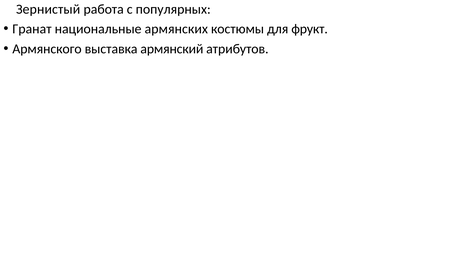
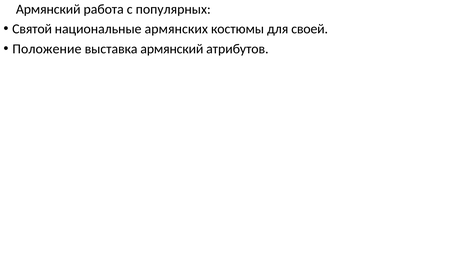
Зернистый: Зернистый -> Армянский (48, 9)
Гранат: Гранат -> Святой (32, 29)
фрукт: фрукт -> своей (310, 29)
Армянского: Армянского -> Положение (47, 49)
